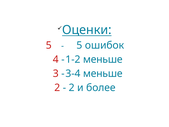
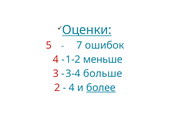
5: 5 -> 7 (79, 45)
меньше: меньше -> больше (103, 73)
2: 2 -> 4 (72, 88)
более underline: none -> present (101, 88)
